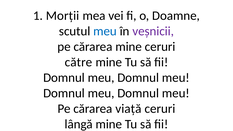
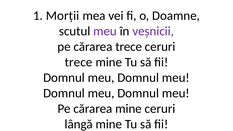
meu colour: blue -> purple (105, 31)
cărarea mine: mine -> trece (129, 47)
către: către -> trece (79, 62)
cărarea viață: viață -> mine (128, 109)
